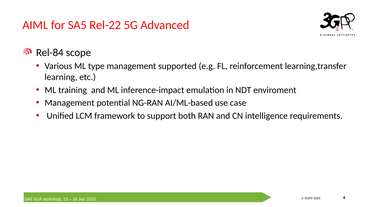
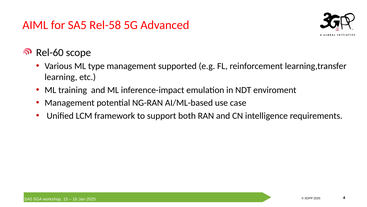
Rel-22: Rel-22 -> Rel-58 (105, 25)
Rel-84: Rel-84 -> Rel-60 (50, 52)
